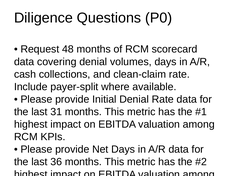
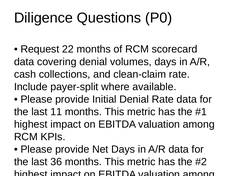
48: 48 -> 22 (68, 49)
31: 31 -> 11 (56, 111)
